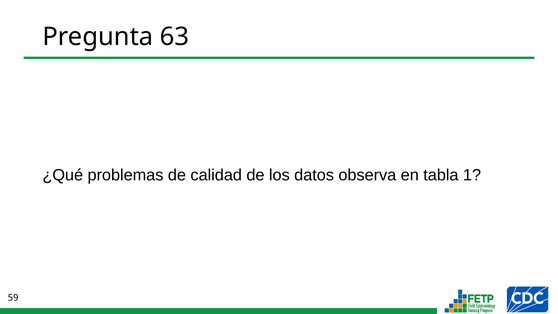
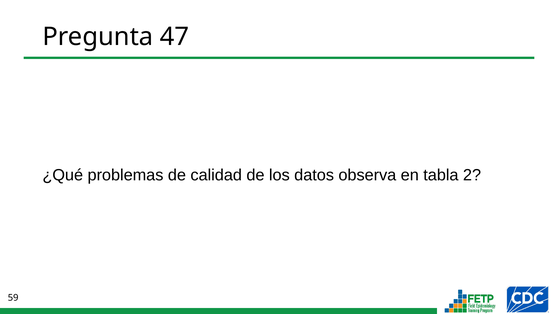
63: 63 -> 47 (175, 37)
1: 1 -> 2 (472, 175)
